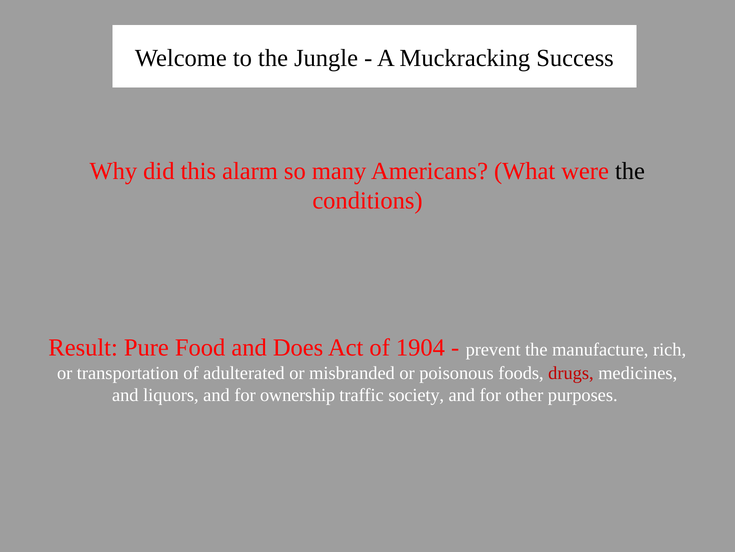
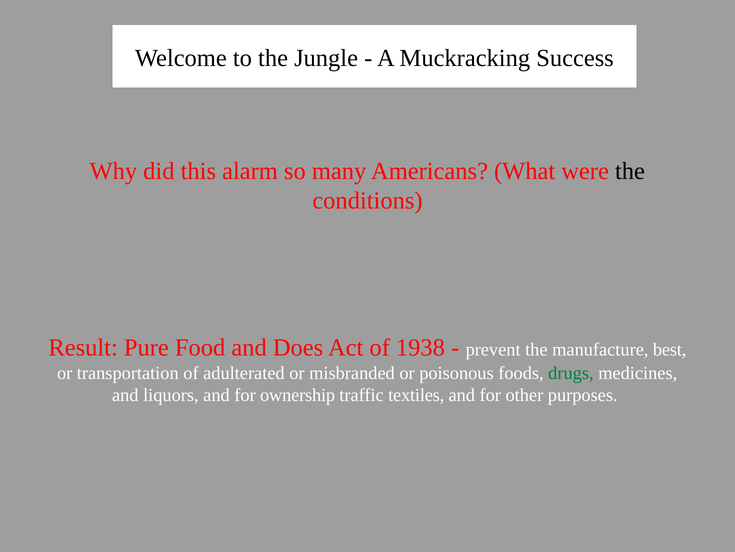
1904: 1904 -> 1938 (420, 347)
rich: rich -> best (670, 349)
drugs colour: red -> green (571, 373)
society: society -> textiles (416, 395)
